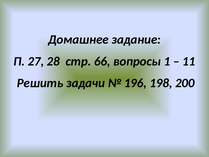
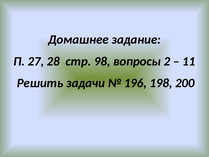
66: 66 -> 98 (102, 61)
1: 1 -> 2 (167, 61)
